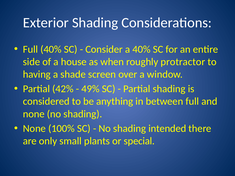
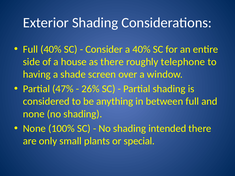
as when: when -> there (112, 62)
protractor: protractor -> telephone (183, 62)
42%: 42% -> 47% (63, 89)
49%: 49% -> 26% (90, 89)
